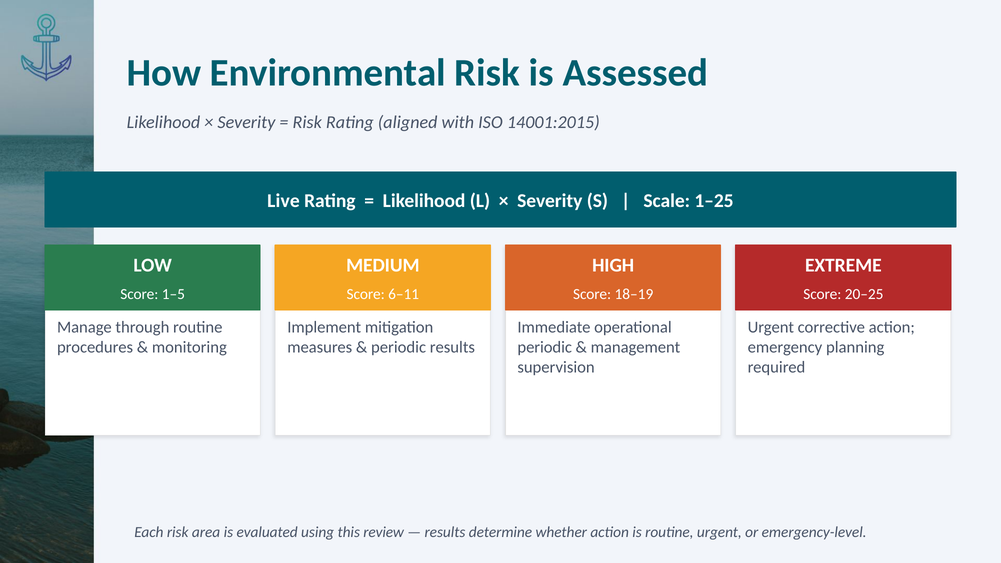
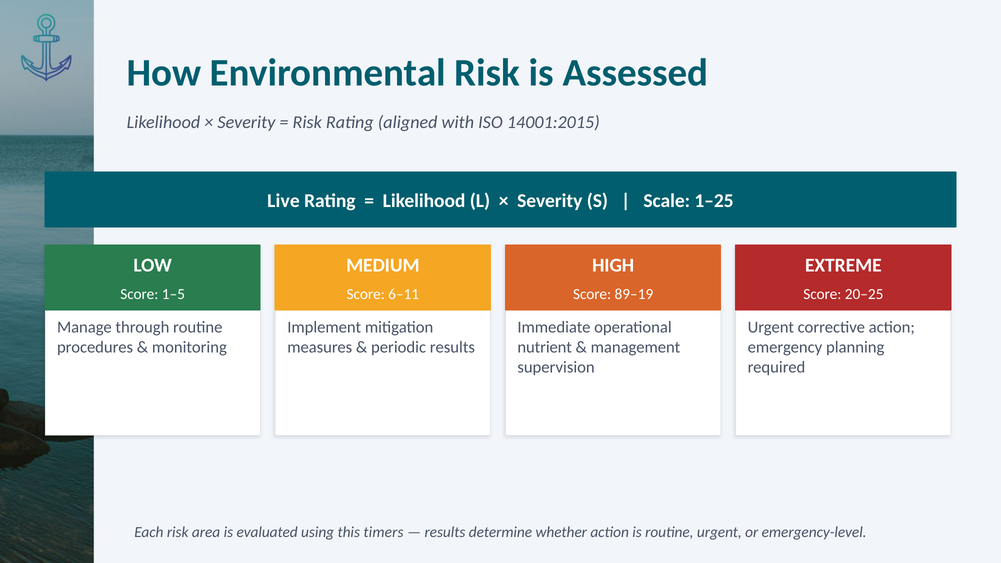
18–19: 18–19 -> 89–19 (634, 294)
periodic: periodic -> nutrient (545, 347)
review: review -> timers (383, 532)
